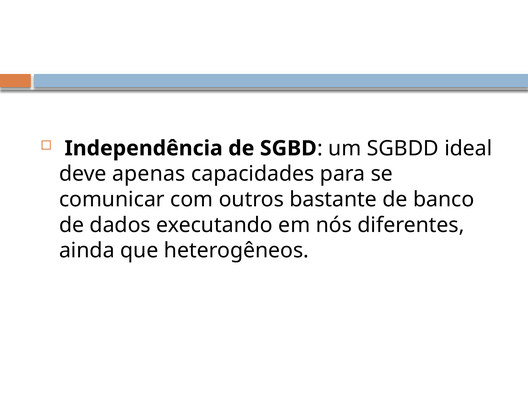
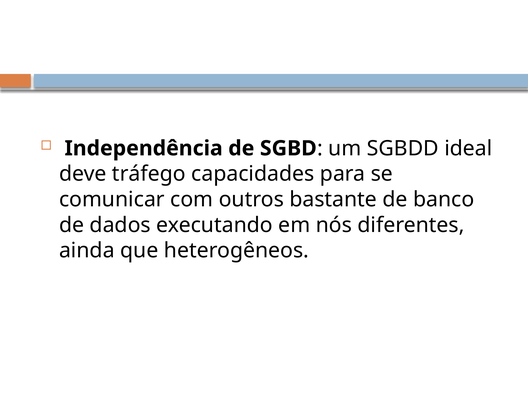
apenas: apenas -> tráfego (149, 174)
